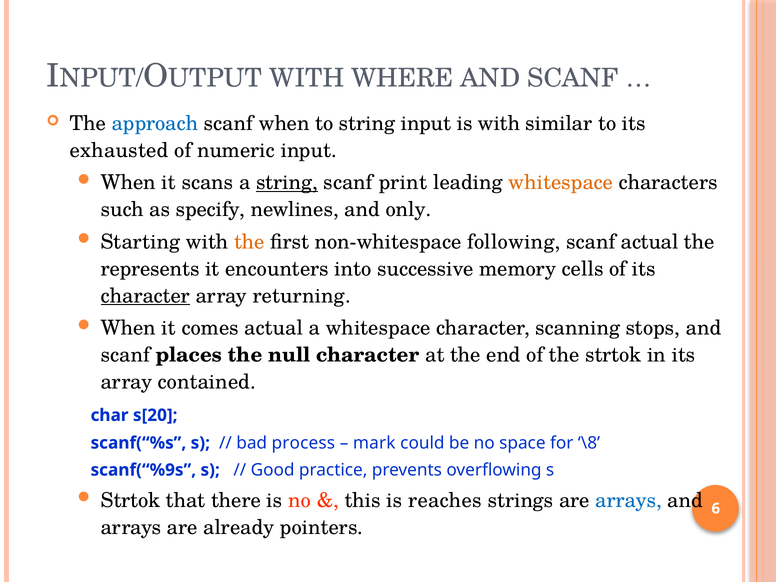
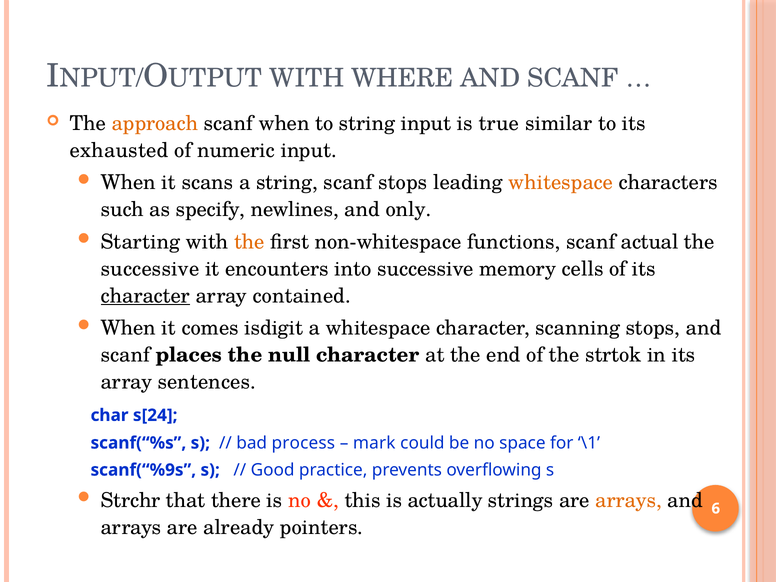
approach colour: blue -> orange (155, 123)
is with: with -> true (499, 123)
string underline: present -> none (287, 183)
scanf print: print -> stops (403, 183)
following: following -> functions (514, 242)
represents: represents -> successive (150, 269)
returning: returning -> contained (302, 296)
comes actual: actual -> isdigit (274, 328)
contained: contained -> sentences (207, 382)
s[20: s[20 -> s[24 (155, 415)
\8: \8 -> \1 (589, 443)
Strtok: Strtok -> Strchr (131, 500)
reaches: reaches -> actually (445, 500)
arrays colour: blue -> orange (629, 500)
